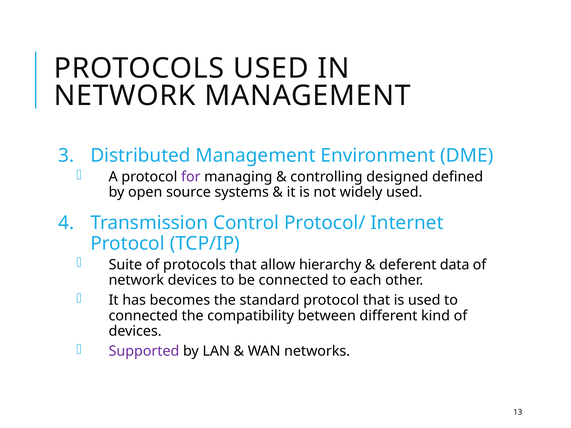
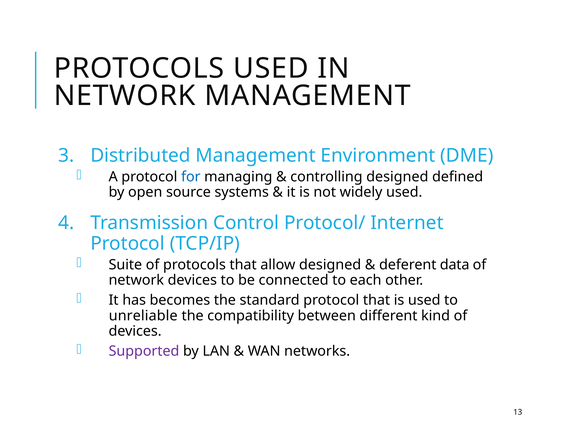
for colour: purple -> blue (191, 177)
allow hierarchy: hierarchy -> designed (330, 265)
connected: connected -> unreliable (143, 316)
